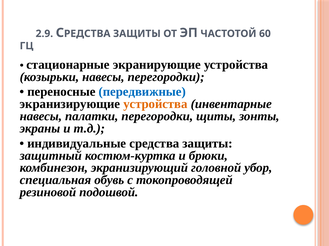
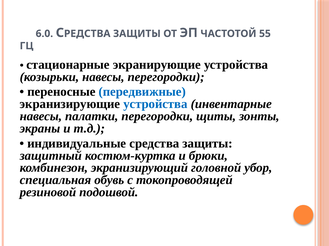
2.9: 2.9 -> 6.0 (44, 34)
60: 60 -> 55 (265, 34)
устройства colour: orange -> blue (155, 104)
